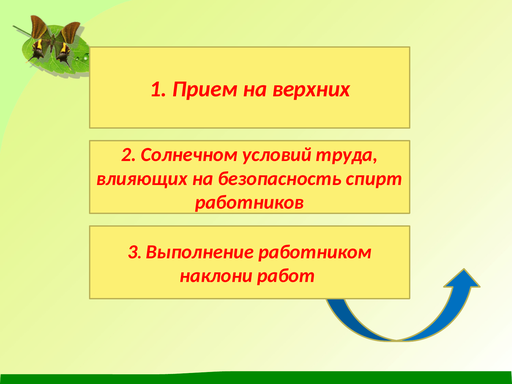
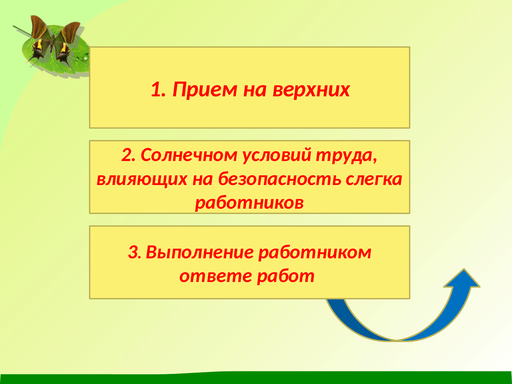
спирт: спирт -> слегка (374, 178)
наклони: наклони -> ответе (216, 276)
